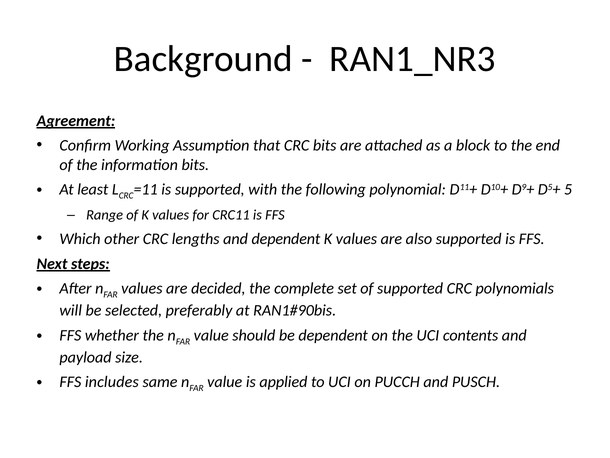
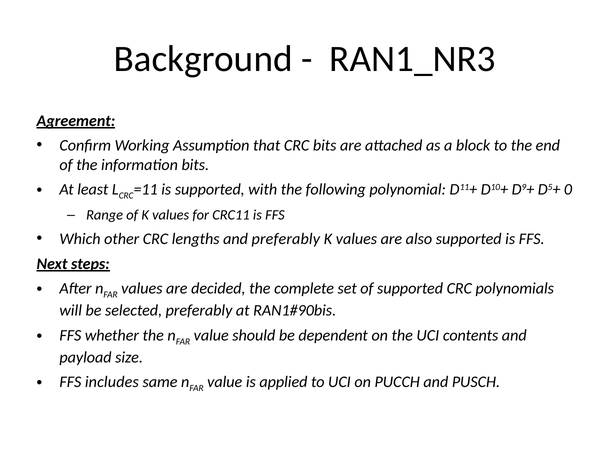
5: 5 -> 0 (568, 189)
and dependent: dependent -> preferably (286, 239)
